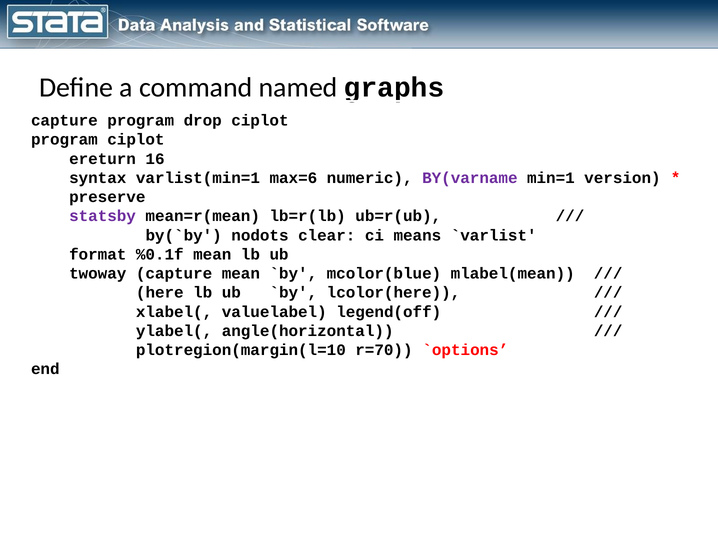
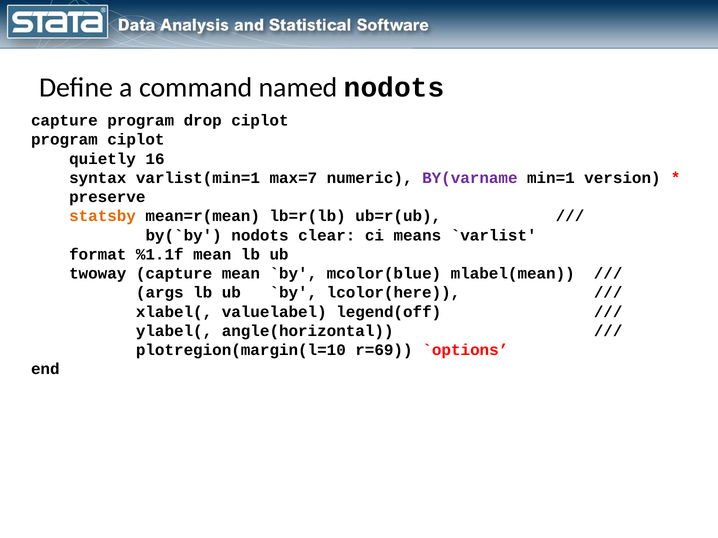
named graphs: graphs -> nodots (394, 88)
ereturn: ereturn -> quietly (103, 159)
max=6: max=6 -> max=7 (293, 178)
statsby colour: purple -> orange (103, 216)
%0.1f: %0.1f -> %1.1f (160, 255)
here: here -> args (160, 293)
r=70: r=70 -> r=69 (384, 350)
